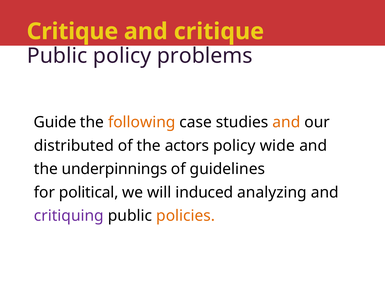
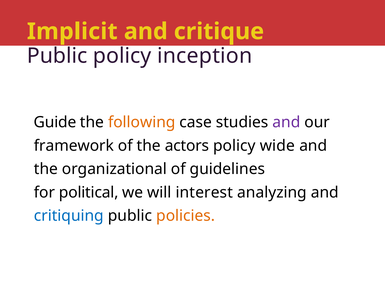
Critique: Critique -> Implicit (72, 31)
problems: problems -> inception (205, 56)
and colour: orange -> purple (286, 122)
distributed: distributed -> framework (74, 145)
underpinnings: underpinnings -> organizational (114, 169)
induced: induced -> interest (204, 192)
critiquing colour: purple -> blue (69, 215)
